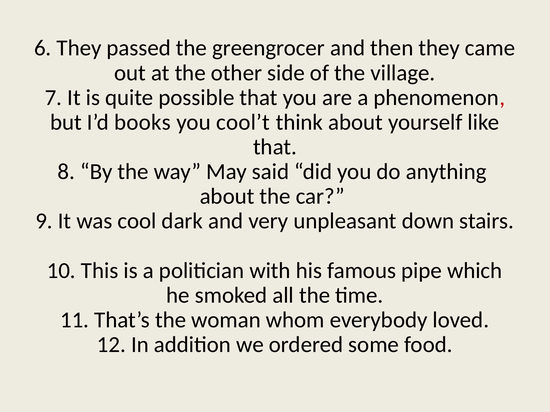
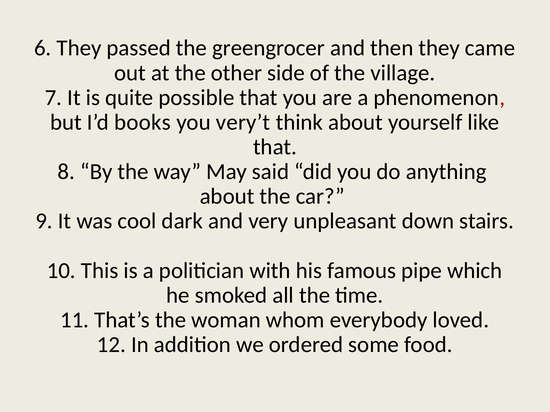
cool’t: cool’t -> very’t (243, 122)
